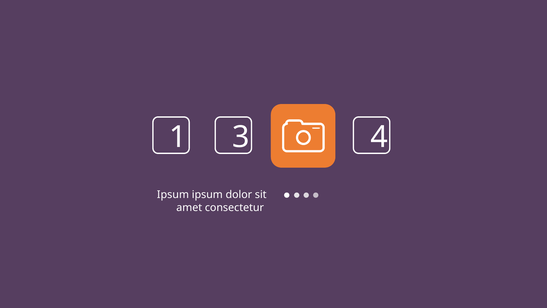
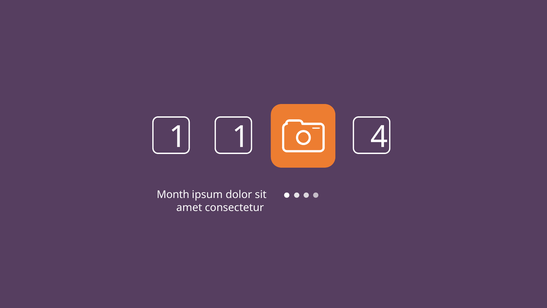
1 3: 3 -> 1 (241, 137)
Ipsum: Ipsum -> Month (173, 195)
